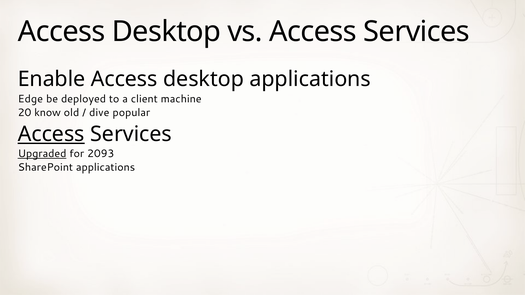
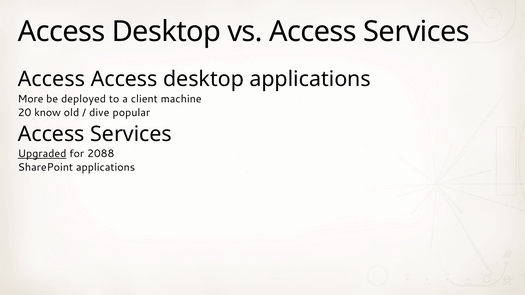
Enable: Enable -> Access (51, 79)
Edge: Edge -> More (31, 99)
Access underline: present -> none (51, 134)
2093: 2093 -> 2088 (101, 154)
